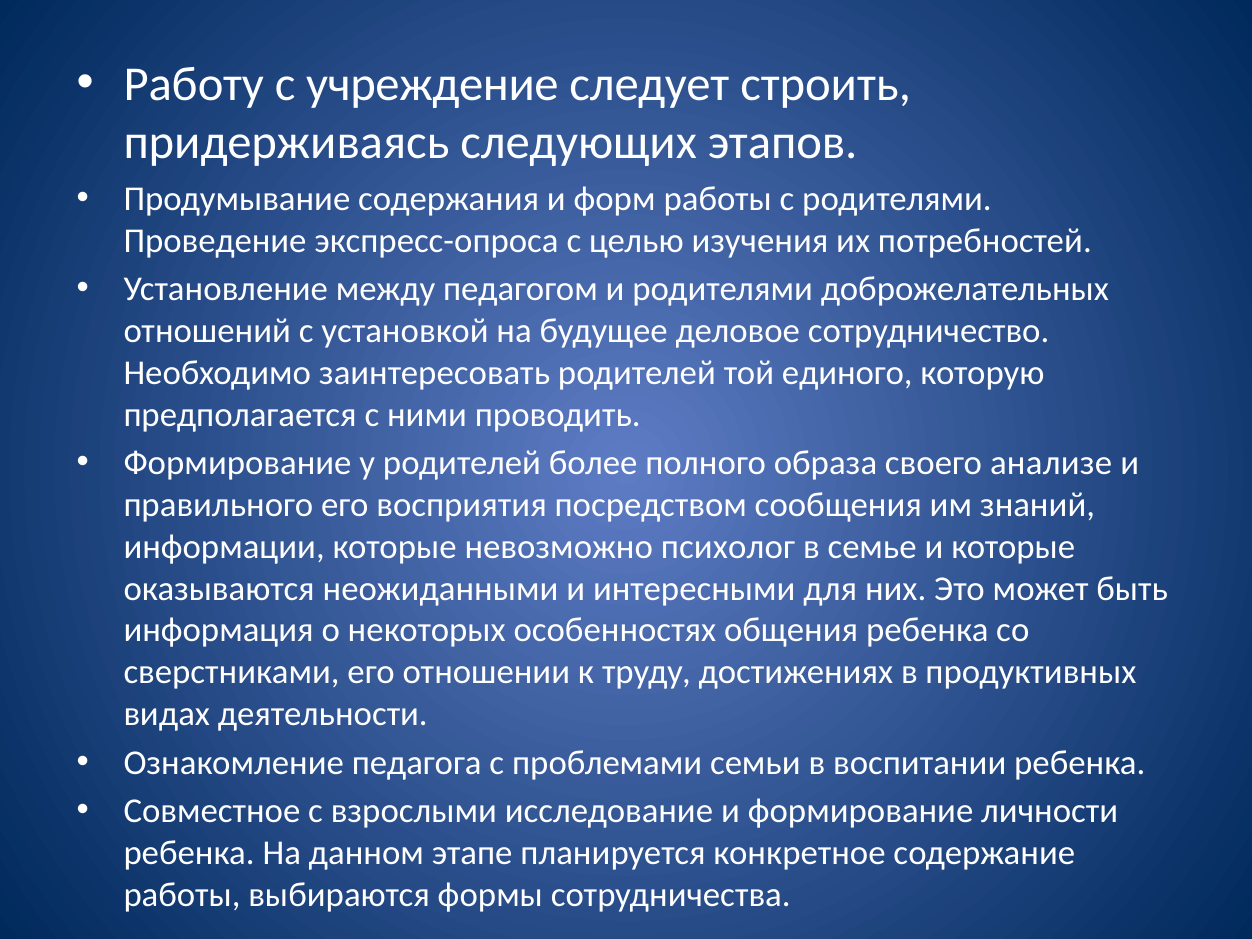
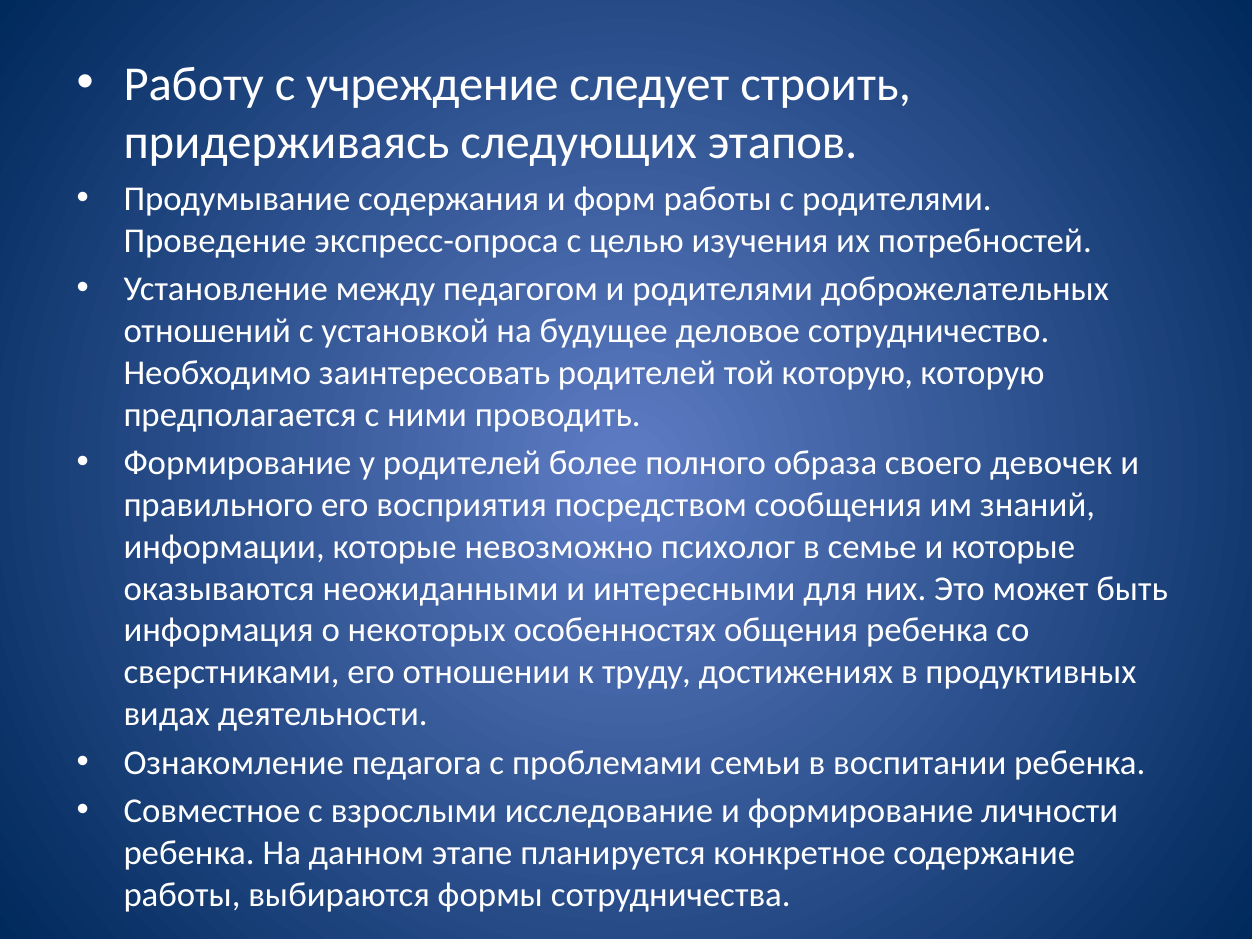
той единого: единого -> которую (847, 373)
анализе: анализе -> девочек (1051, 463)
